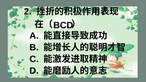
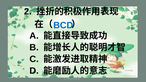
BCD colour: black -> blue (63, 25)
